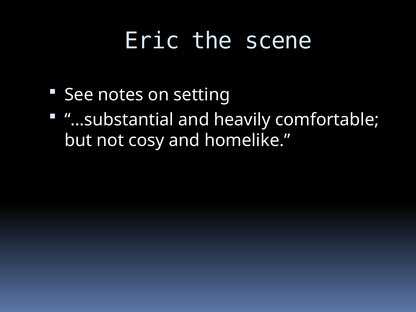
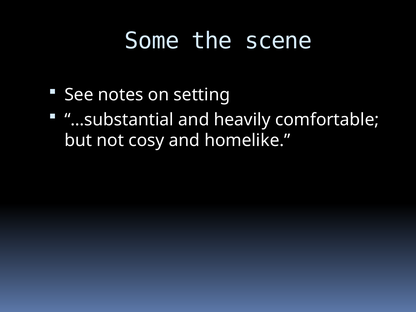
Eric: Eric -> Some (152, 41)
